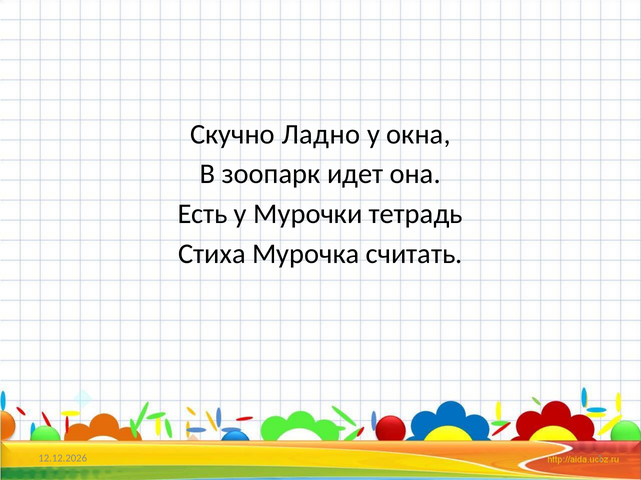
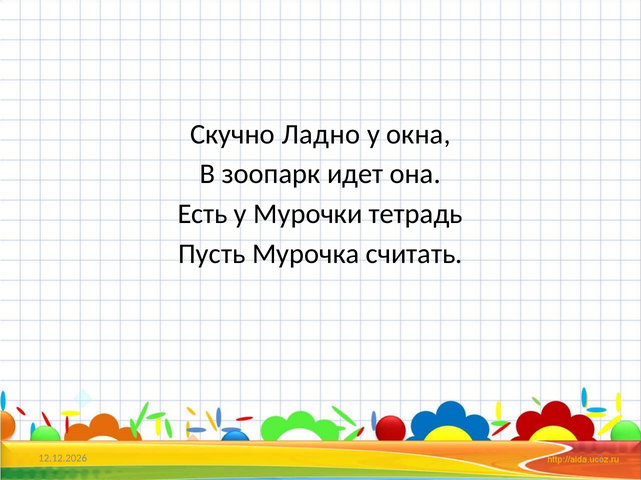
Стиха: Стиха -> Пусть (212, 254)
1: 1 -> 3 (600, 459)
